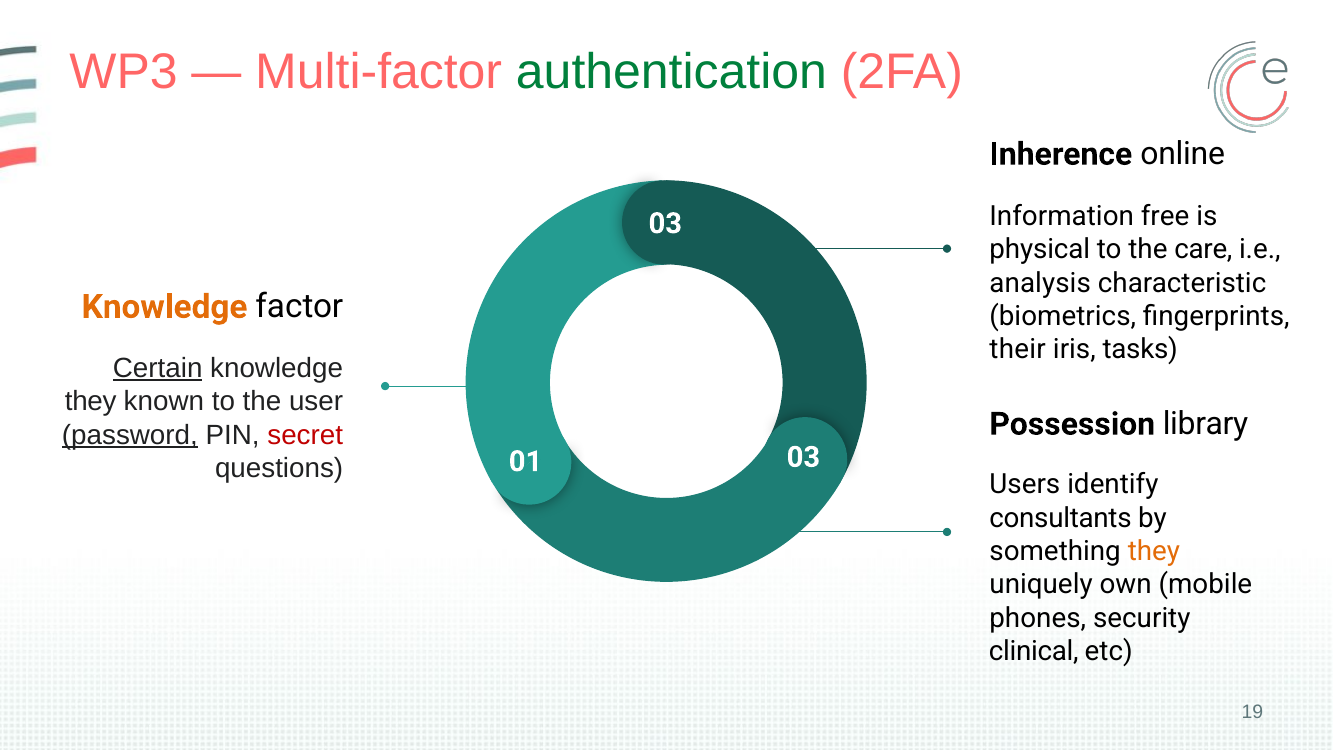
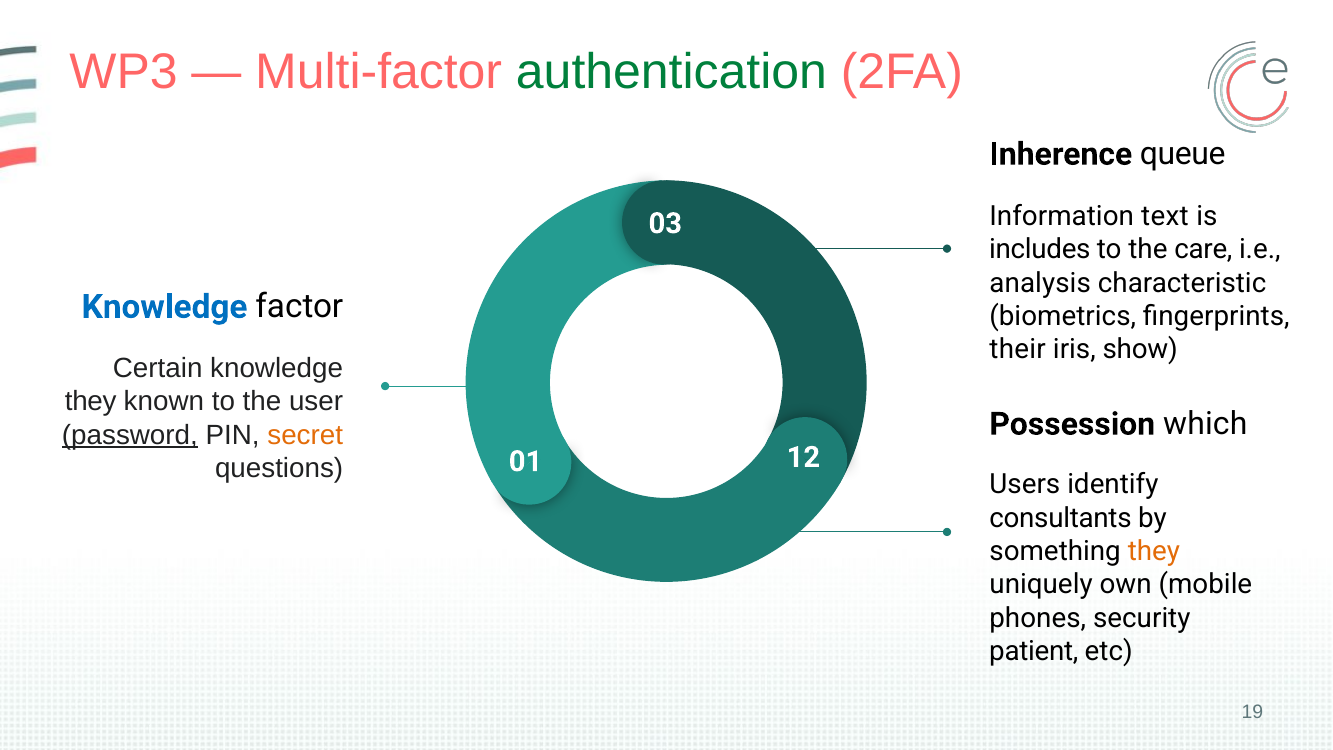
online: online -> queue (1183, 154)
free: free -> text (1165, 216)
physical: physical -> includes (1040, 250)
Knowledge colour: orange -> blue (165, 307)
tasks: tasks -> show (1140, 350)
Certain underline: present -> none (158, 368)
library: library -> which (1205, 424)
secret colour: red -> orange (305, 435)
01 03: 03 -> 12 (803, 457)
clinical: clinical -> patient (1034, 651)
